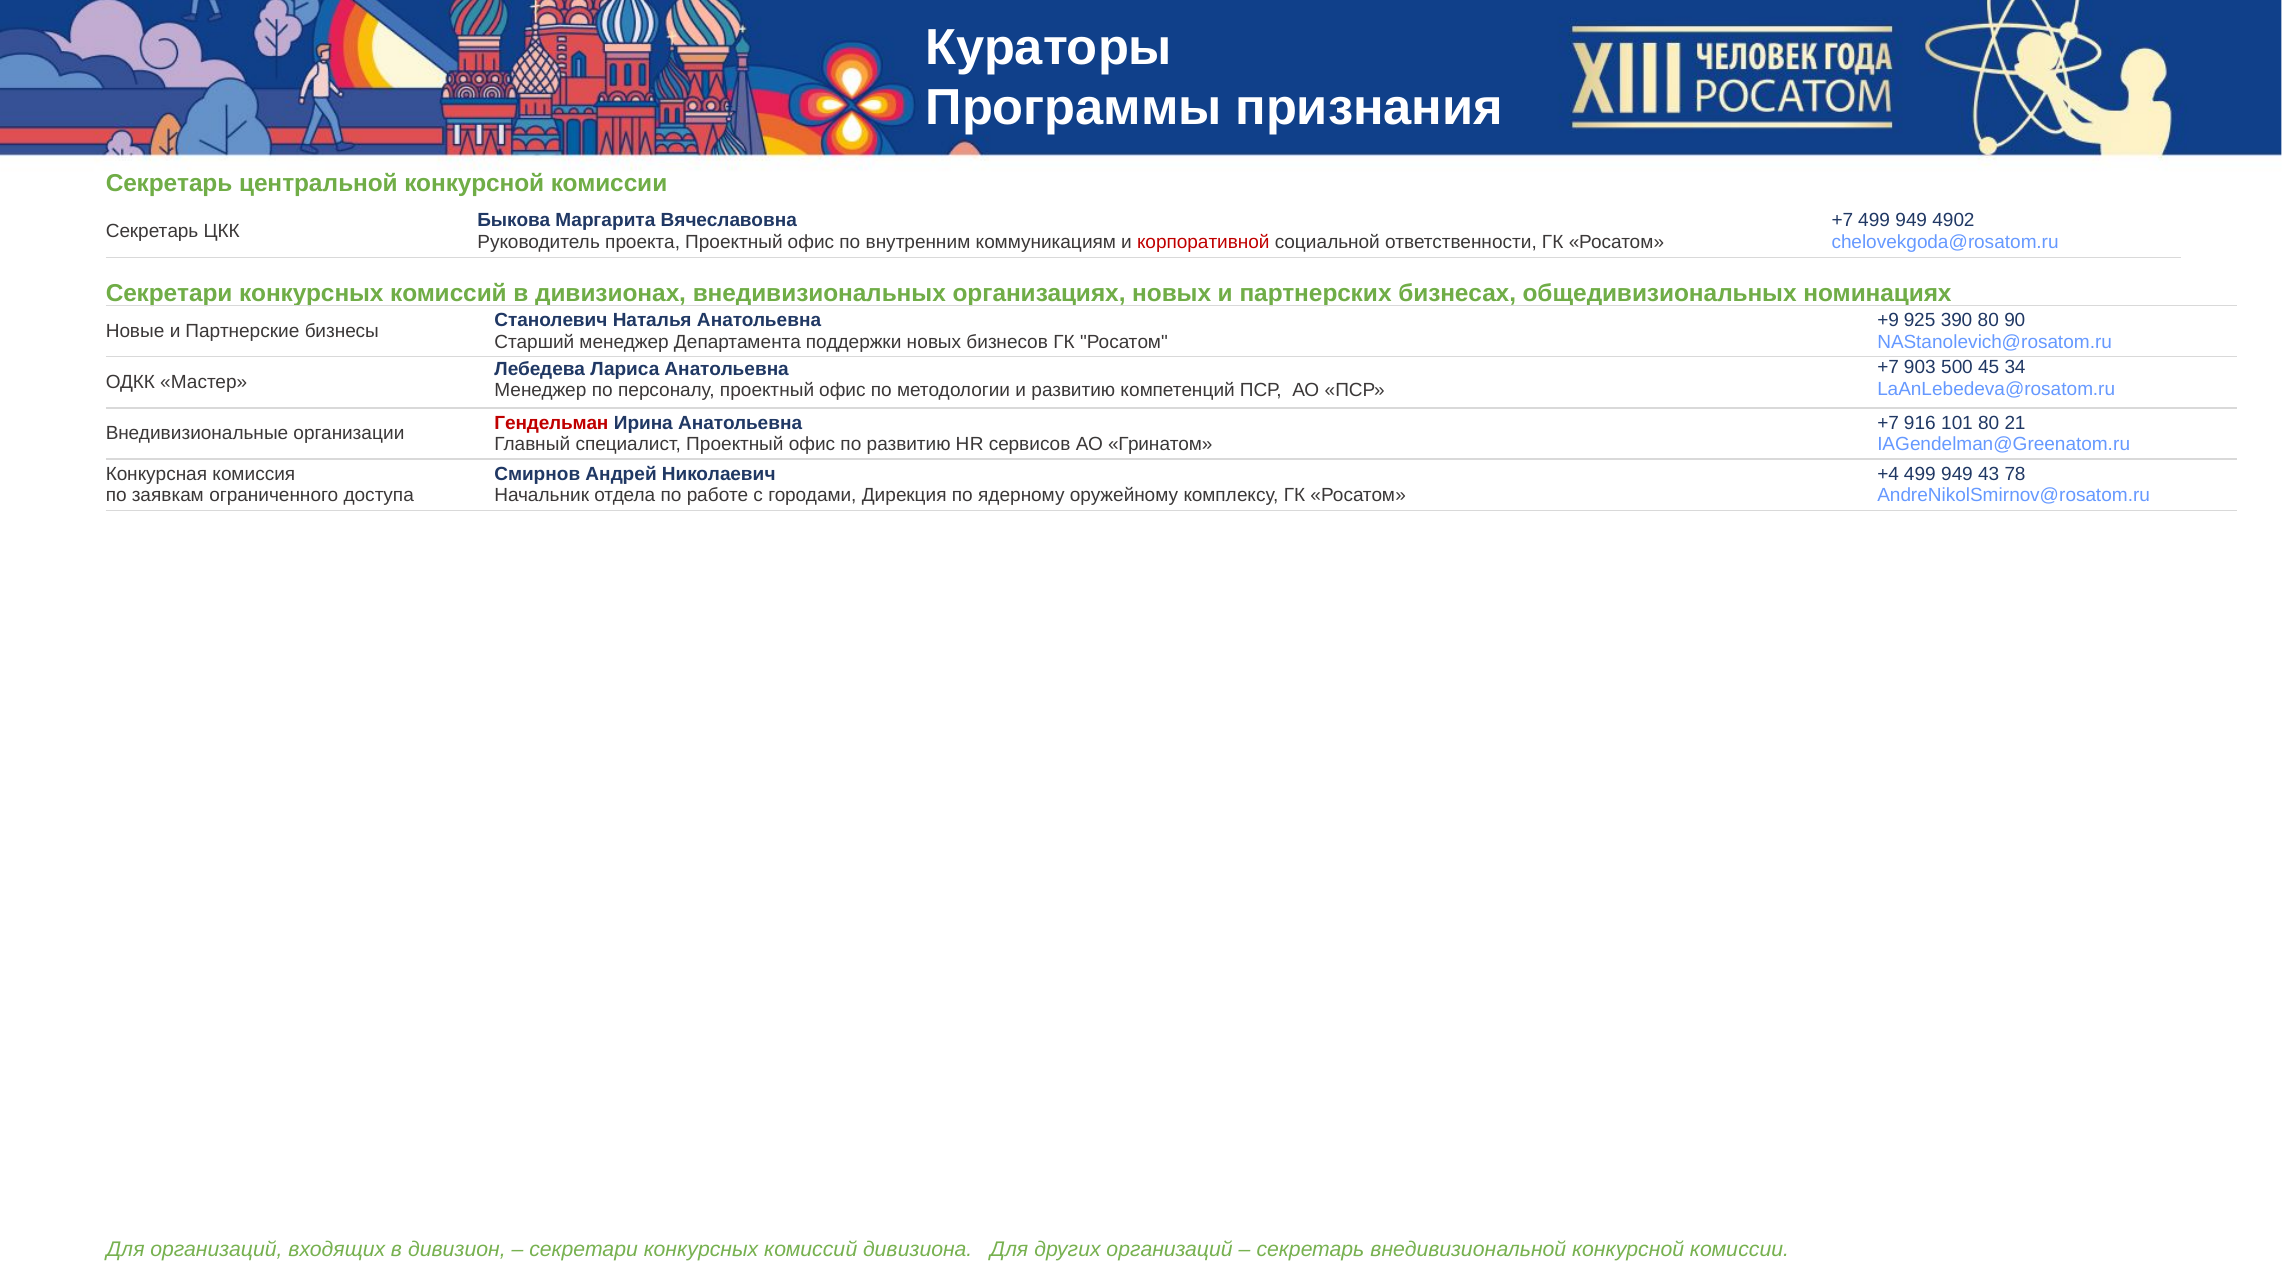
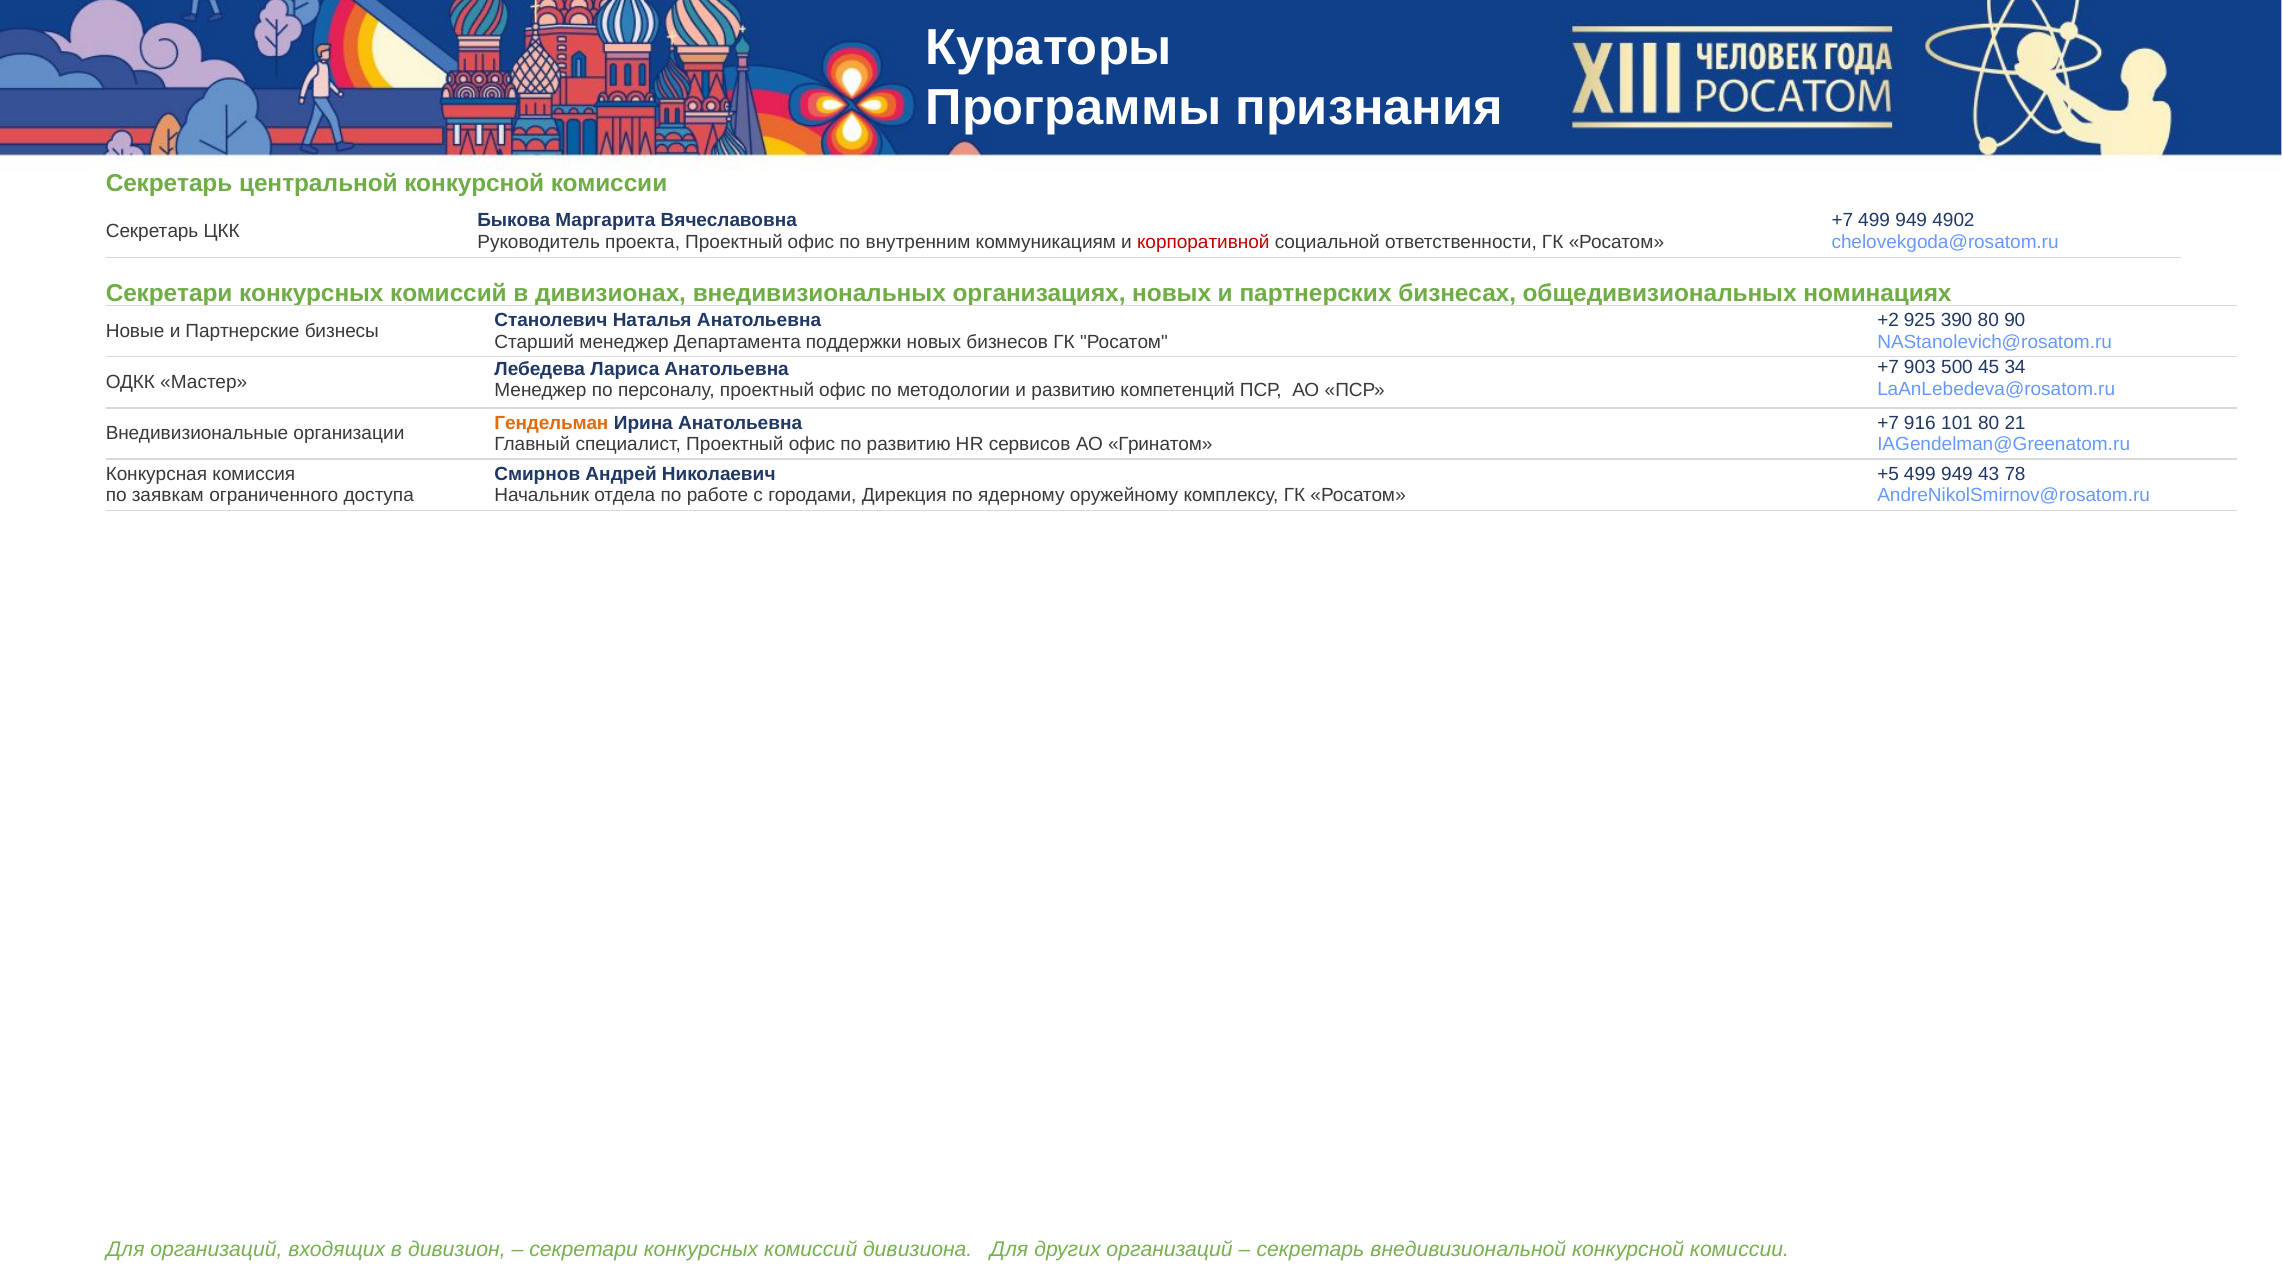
+9: +9 -> +2 (1888, 321)
Гендельман colour: red -> orange (551, 423)
+4: +4 -> +5 (1888, 474)
